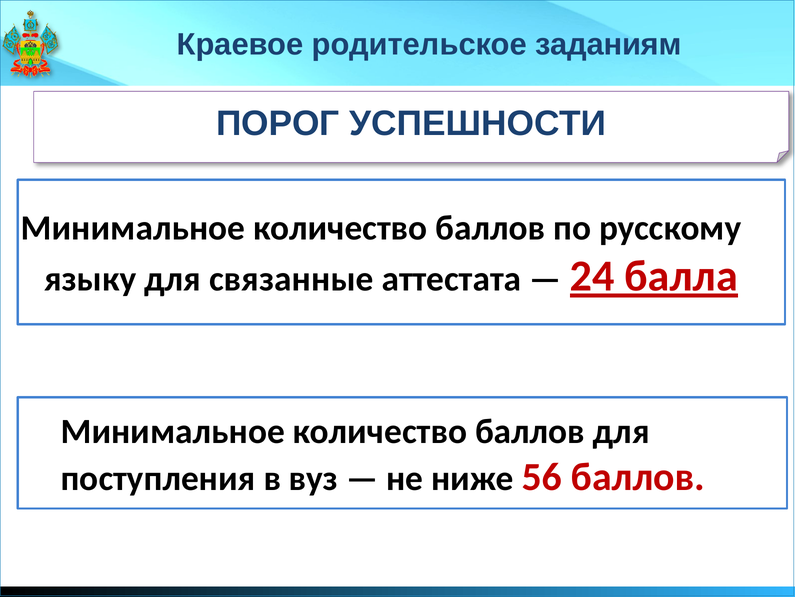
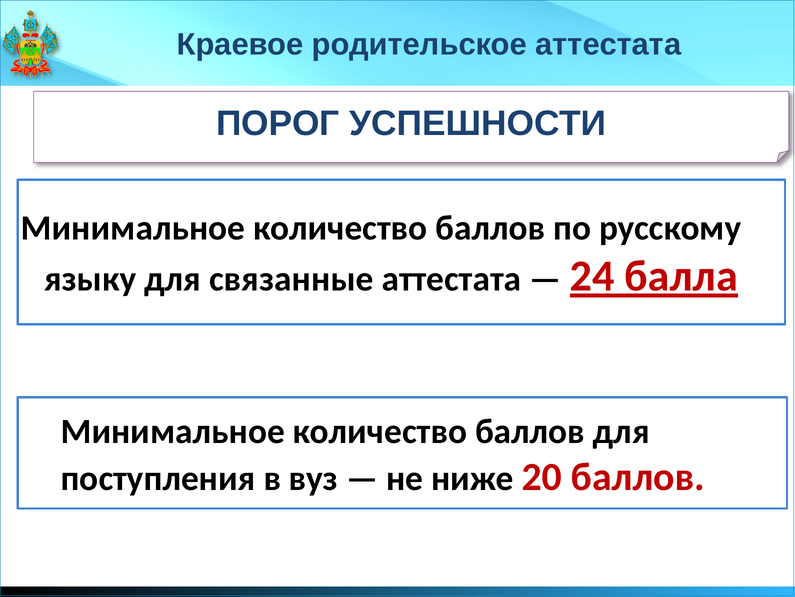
родительское заданиям: заданиям -> аттестата (608, 45)
56: 56 -> 20 (542, 476)
